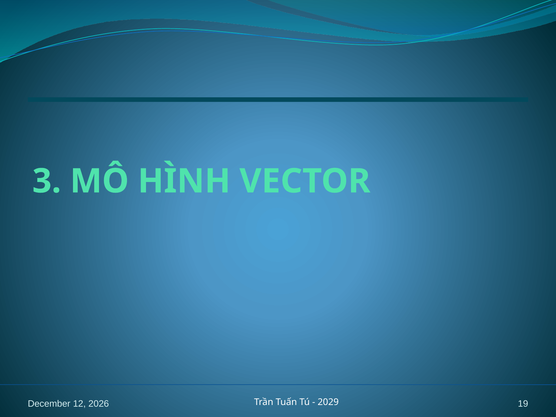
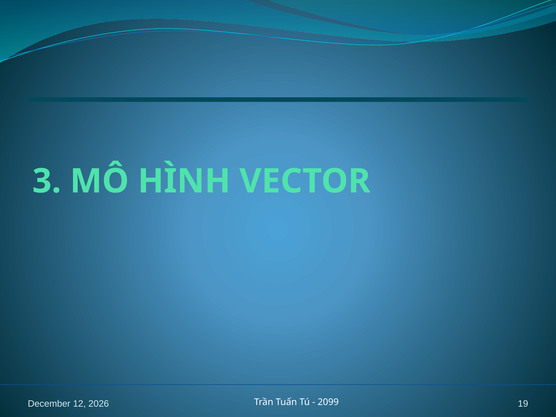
2029: 2029 -> 2099 (328, 402)
